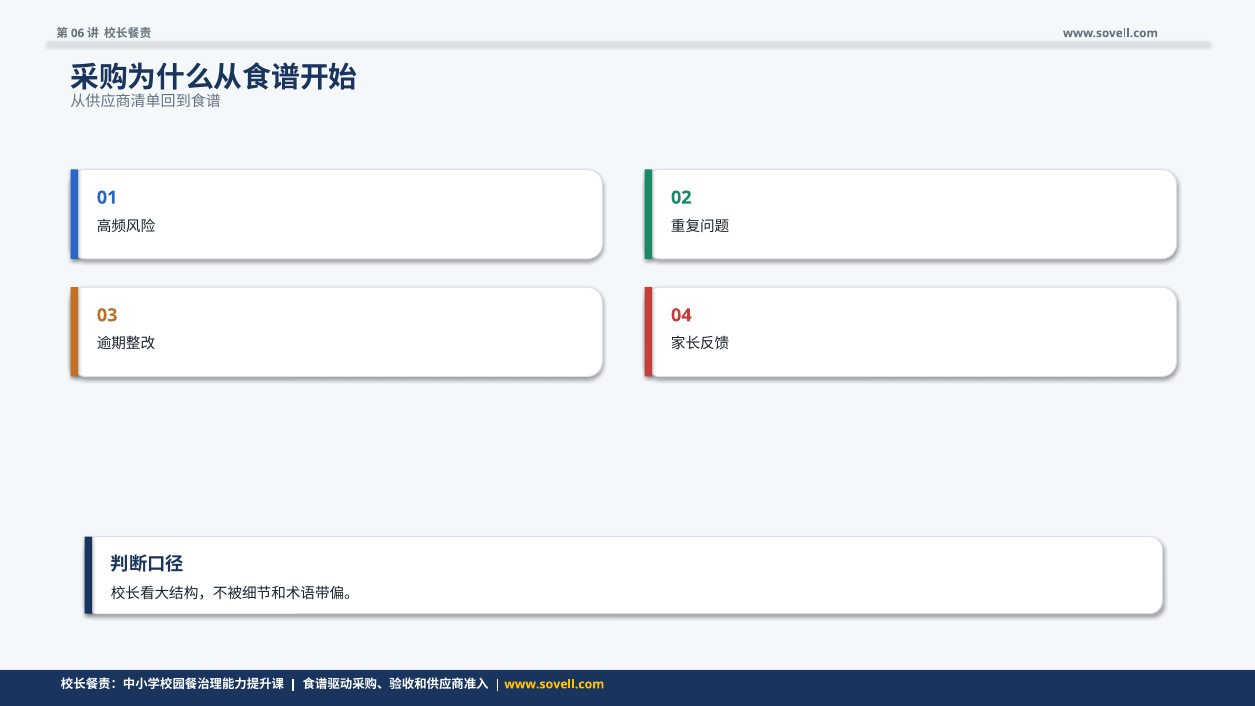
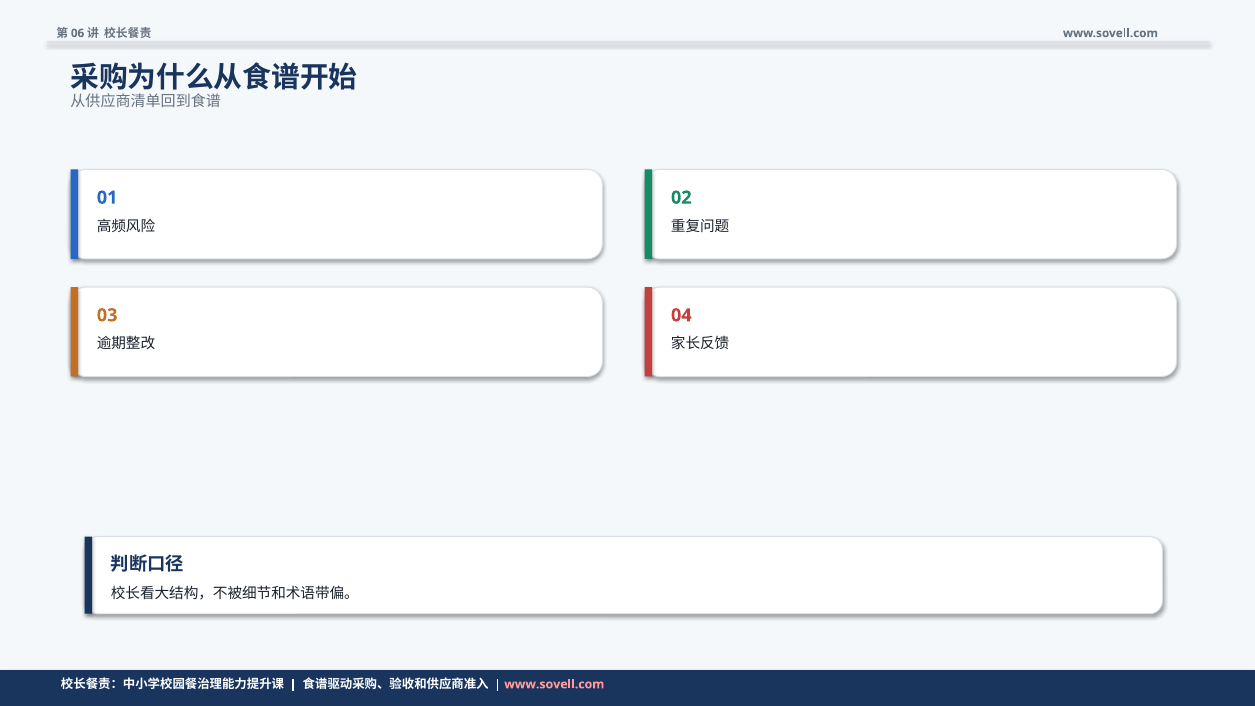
www.sovell.com colour: yellow -> pink (554, 684)
